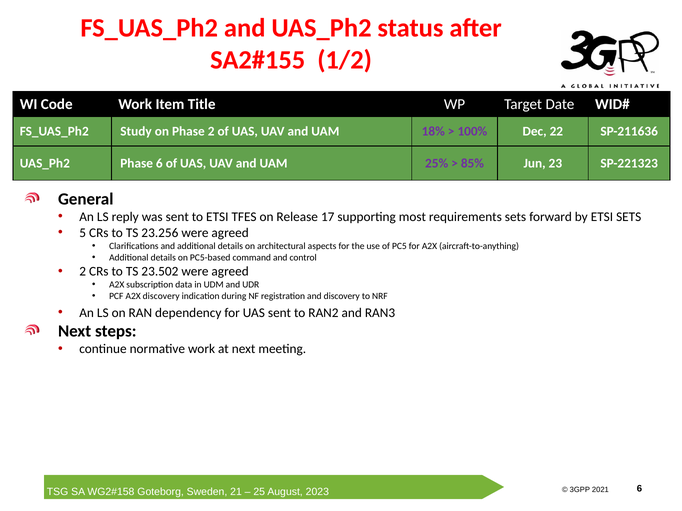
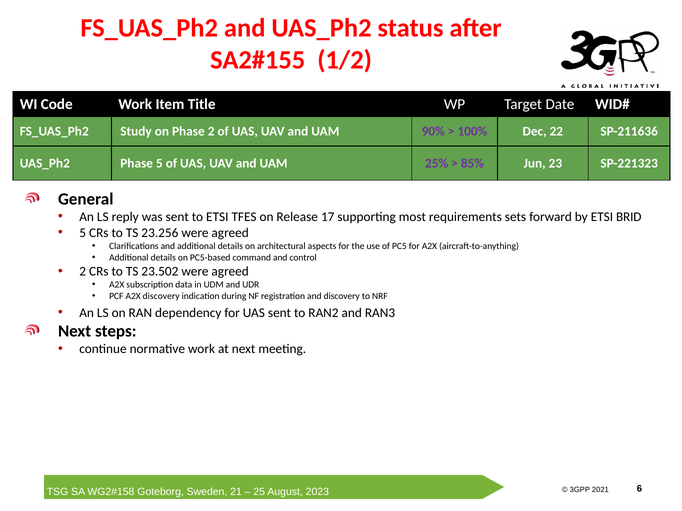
18%: 18% -> 90% (433, 132)
Phase 6: 6 -> 5 (159, 163)
ETSI SETS: SETS -> BRID (629, 217)
